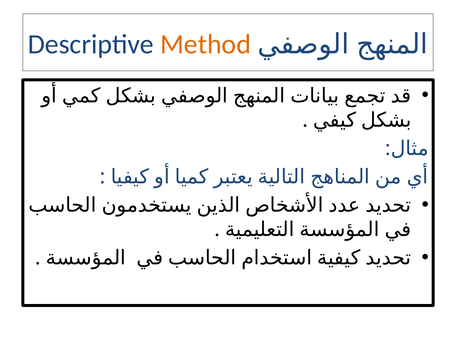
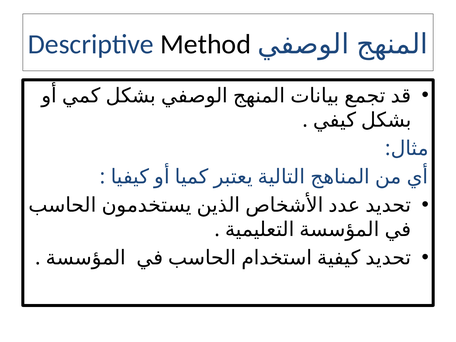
Method colour: orange -> black (206, 44)
